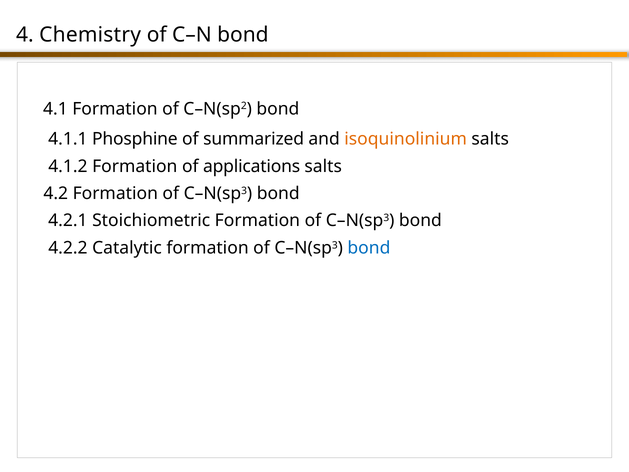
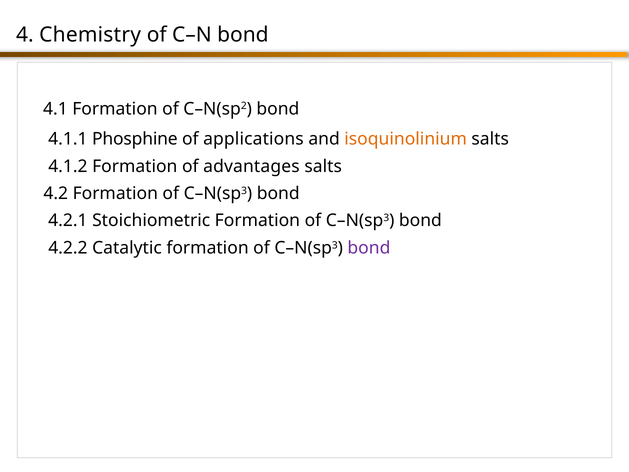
summarized: summarized -> applications (253, 139)
applications: applications -> advantages (251, 166)
bond colour: blue -> purple (369, 248)
